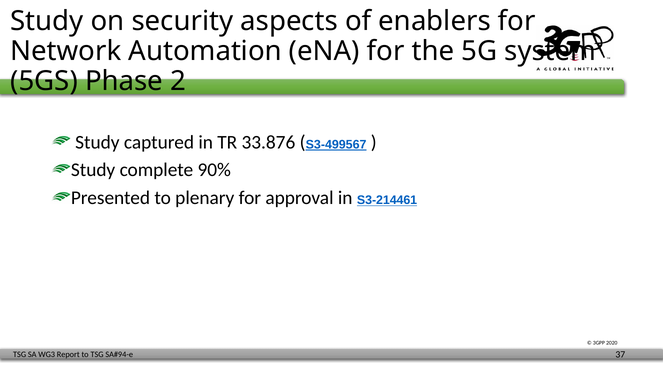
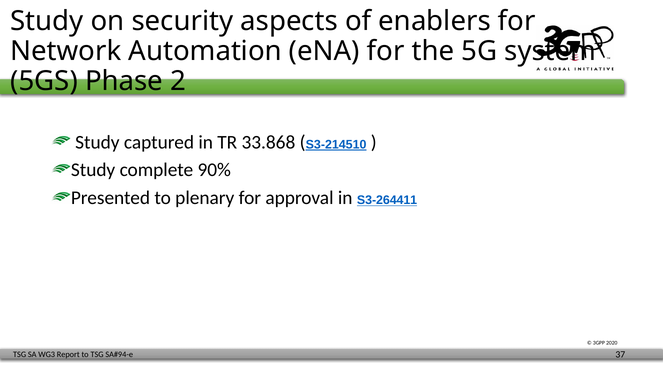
33.876: 33.876 -> 33.868 (268, 142)
S3-499567: S3-499567 -> S3-214510 (336, 145)
S3-214461: S3-214461 -> S3-264411 (387, 200)
